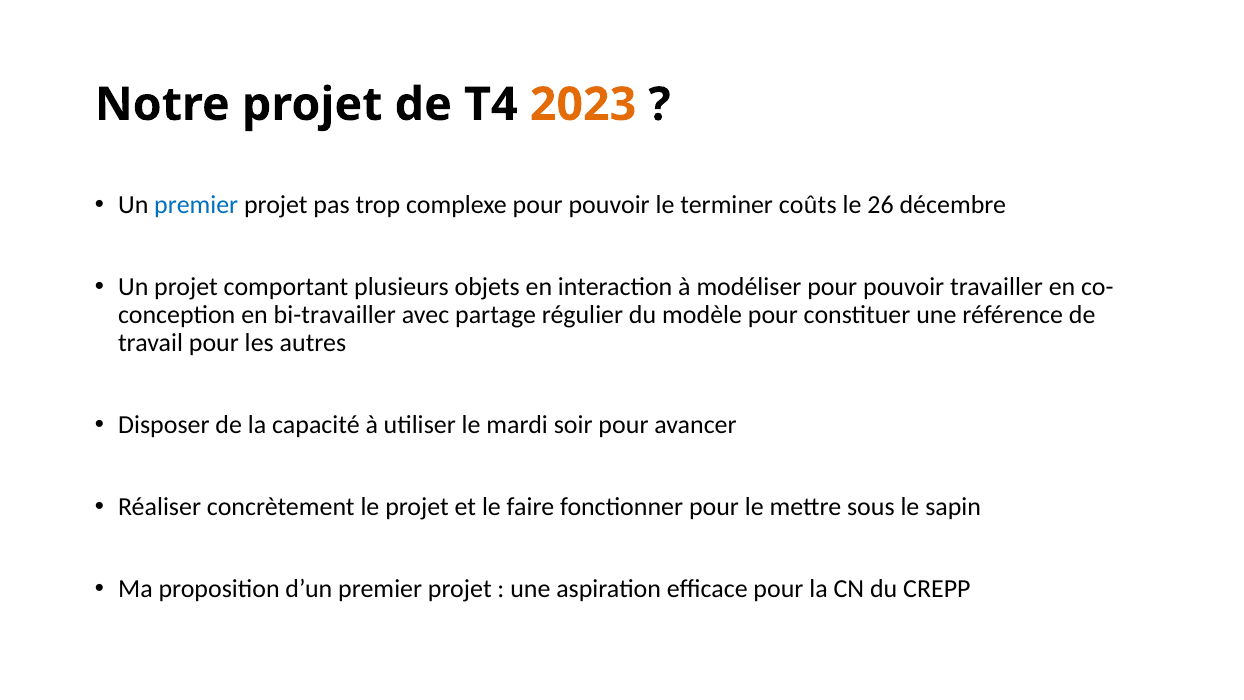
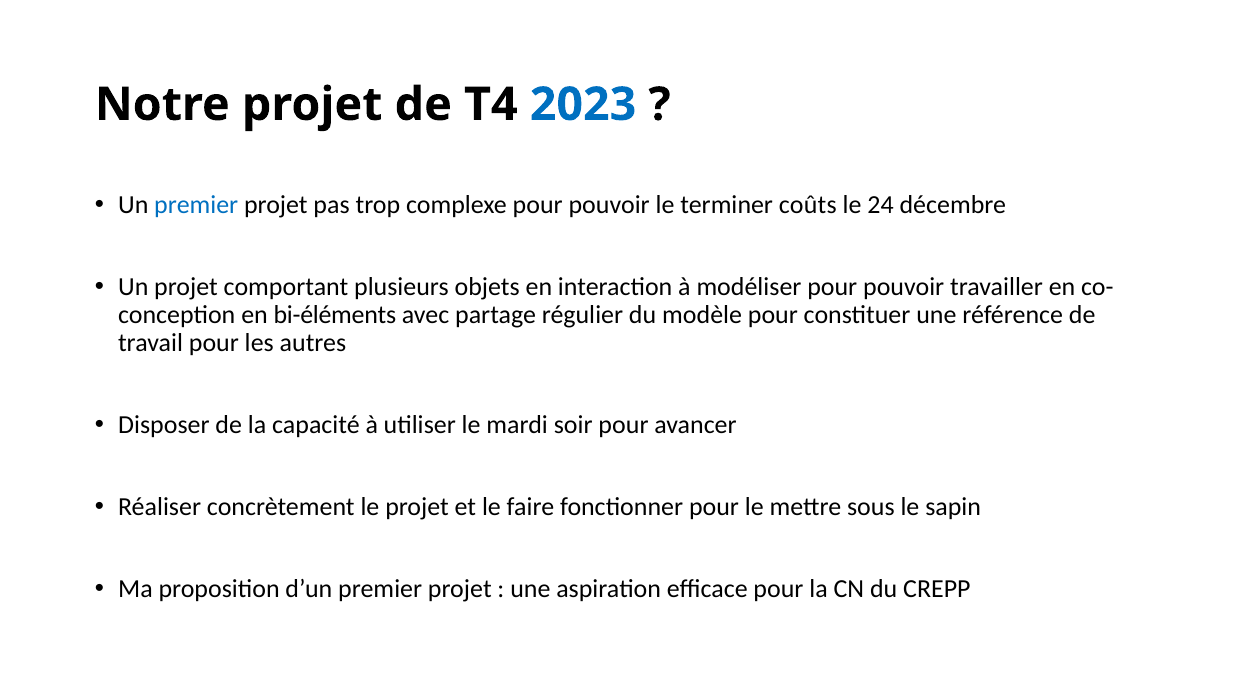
2023 colour: orange -> blue (583, 105)
26: 26 -> 24 (881, 205)
bi-travailler: bi-travailler -> bi-éléments (335, 315)
